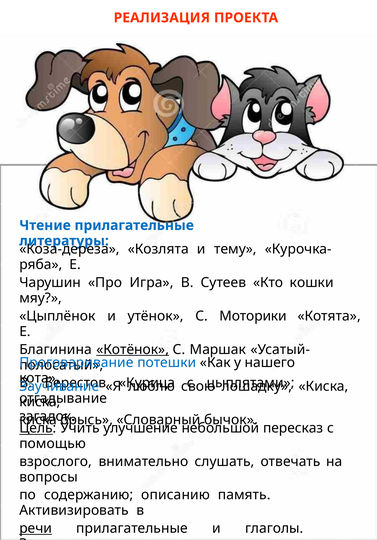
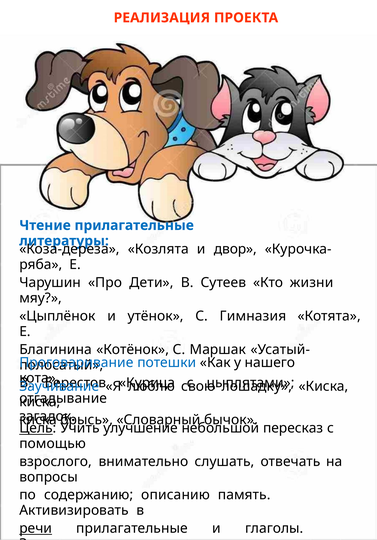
тему: тему -> двор (235, 249)
Игра: Игра -> Дети (152, 282)
кошки: кошки -> жизни (312, 282)
Моторики: Моторики -> Гимназия (253, 316)
Котёнок underline: present -> none (133, 349)
